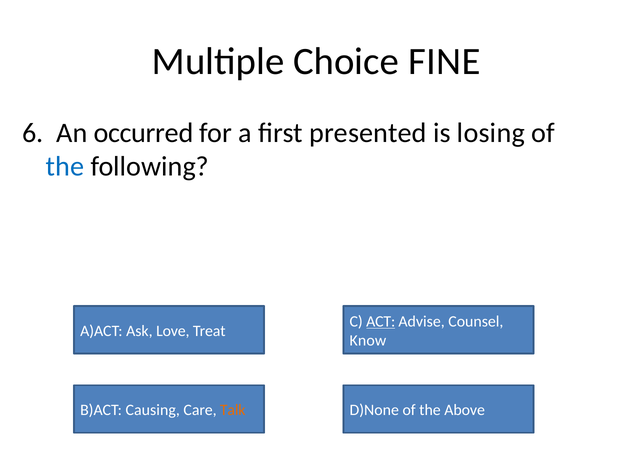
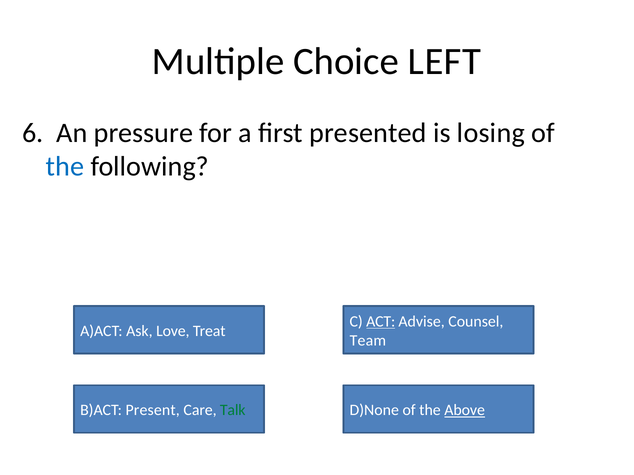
FINE: FINE -> LEFT (444, 61)
occurred: occurred -> pressure (143, 133)
Know: Know -> Team (368, 341)
Causing: Causing -> Present (153, 411)
Talk colour: orange -> green (233, 411)
Above underline: none -> present (465, 411)
